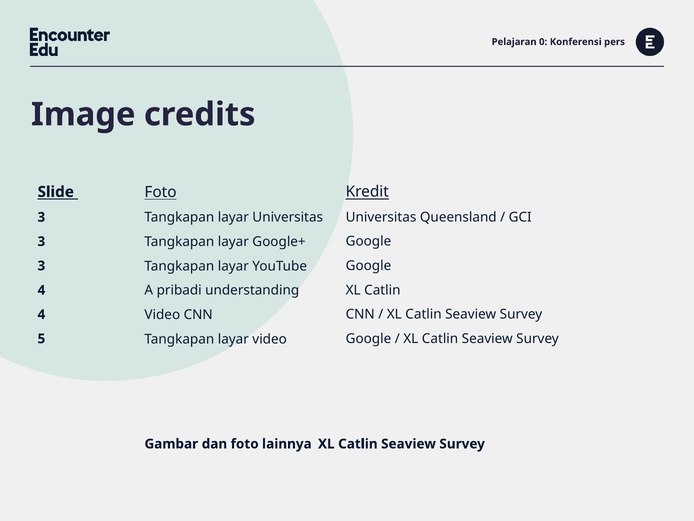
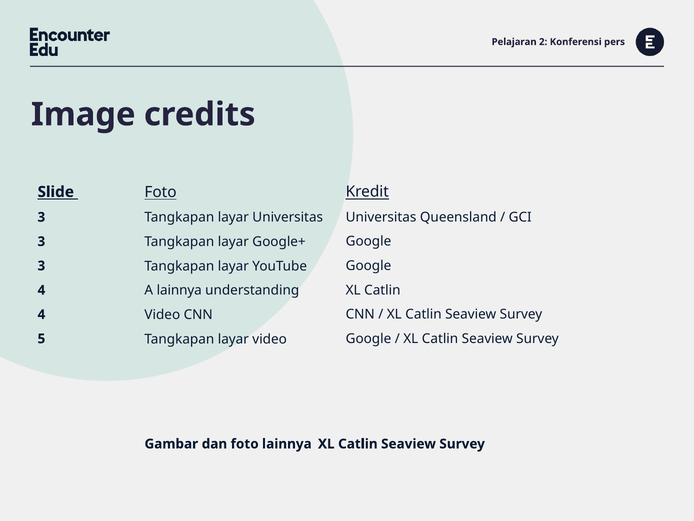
0: 0 -> 2 (543, 42)
A pribadi: pribadi -> lainnya (179, 290)
